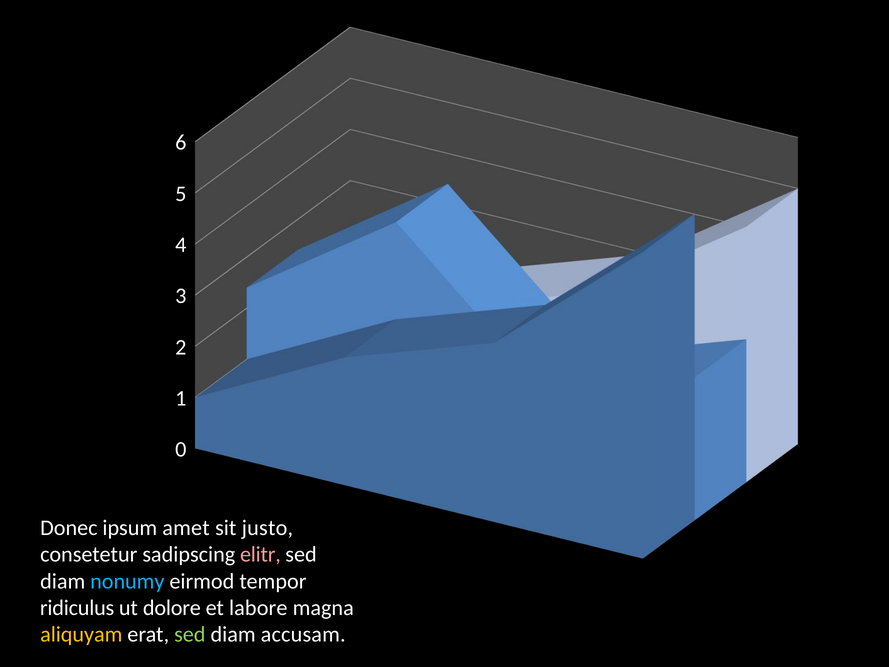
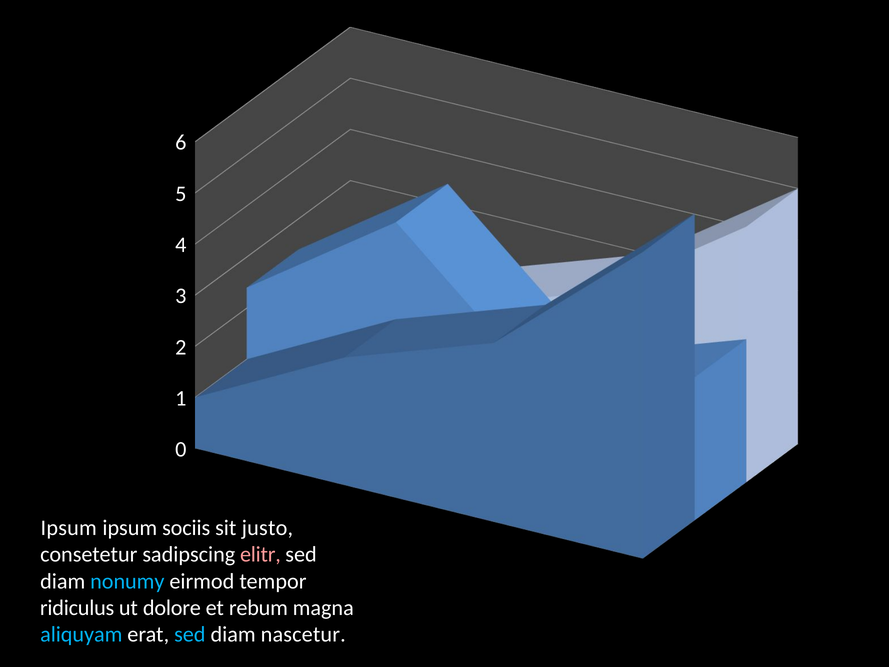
Donec: Donec -> Ipsum (69, 528)
amet: amet -> sociis (186, 528)
labore: labore -> rebum (258, 608)
aliquyam colour: yellow -> light blue (81, 634)
sed colour: light green -> light blue (190, 634)
accusam: accusam -> nascetur (303, 634)
